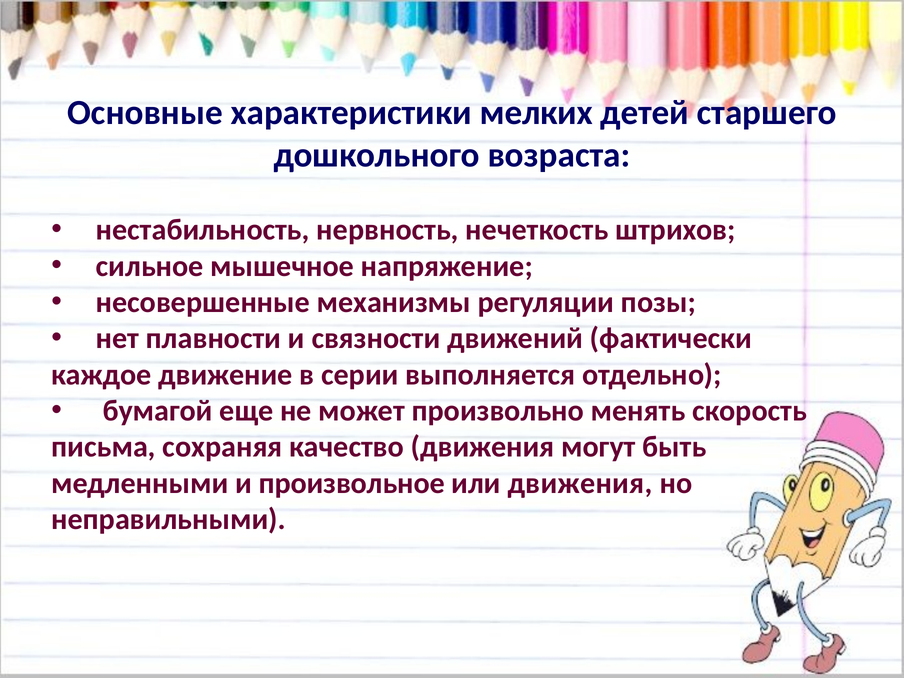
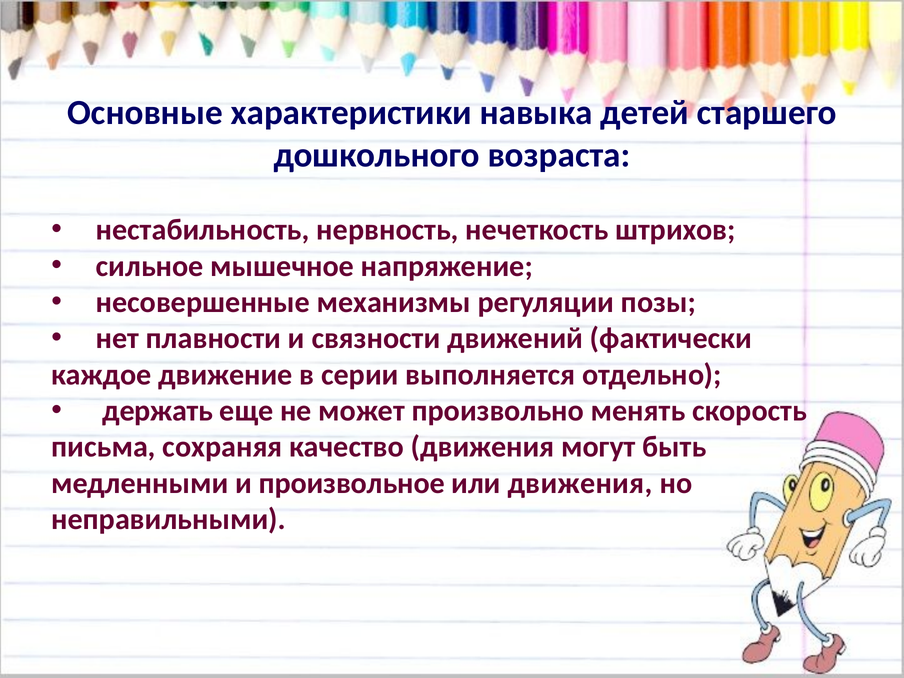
мелких: мелких -> навыка (536, 113)
бумагой: бумагой -> держать (158, 411)
